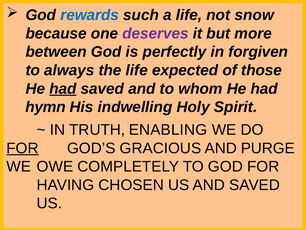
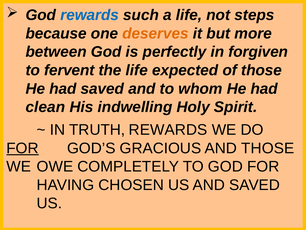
snow: snow -> steps (254, 15)
deserves colour: purple -> orange (155, 33)
always: always -> fervent (69, 70)
had underline: present -> none (63, 89)
hymn: hymn -> clean (45, 107)
TRUTH ENABLING: ENABLING -> REWARDS (168, 130)
AND PURGE: PURGE -> THOSE (268, 148)
